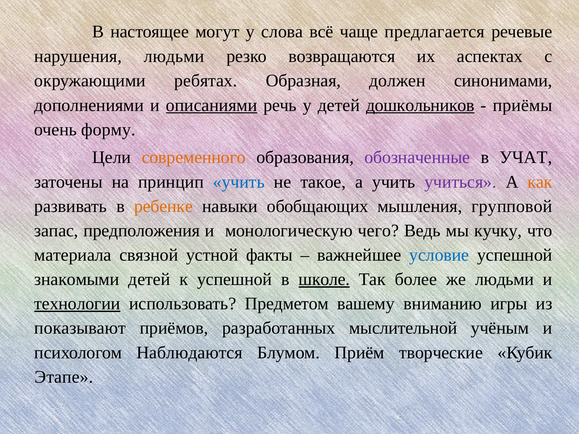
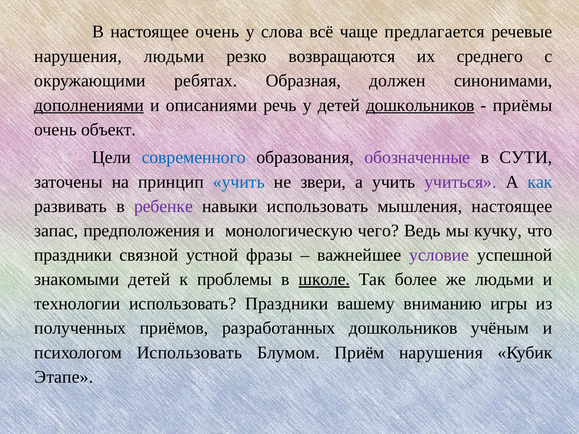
настоящее могут: могут -> очень (217, 32)
аспектах: аспектах -> среднего (490, 56)
дополнениями underline: none -> present (89, 105)
описаниями underline: present -> none (212, 105)
форму: форму -> объект (109, 130)
современного colour: orange -> blue (194, 158)
УЧАТ: УЧАТ -> СУТИ (526, 158)
такое: такое -> звери (323, 182)
как colour: orange -> blue (540, 182)
ребенке colour: orange -> purple (163, 206)
навыки обобщающих: обобщающих -> использовать (318, 206)
мышления групповой: групповой -> настоящее (512, 206)
материала: материала -> праздники (73, 255)
факты: факты -> фразы (269, 255)
условие colour: blue -> purple (439, 255)
к успешной: успешной -> проблемы (235, 280)
технологии underline: present -> none (77, 304)
использовать Предметом: Предметом -> Праздники (287, 304)
показывают: показывают -> полученных (80, 328)
разработанных мыслительной: мыслительной -> дошкольников (403, 328)
психологом Наблюдаются: Наблюдаются -> Использовать (189, 353)
Приём творческие: творческие -> нарушения (441, 353)
